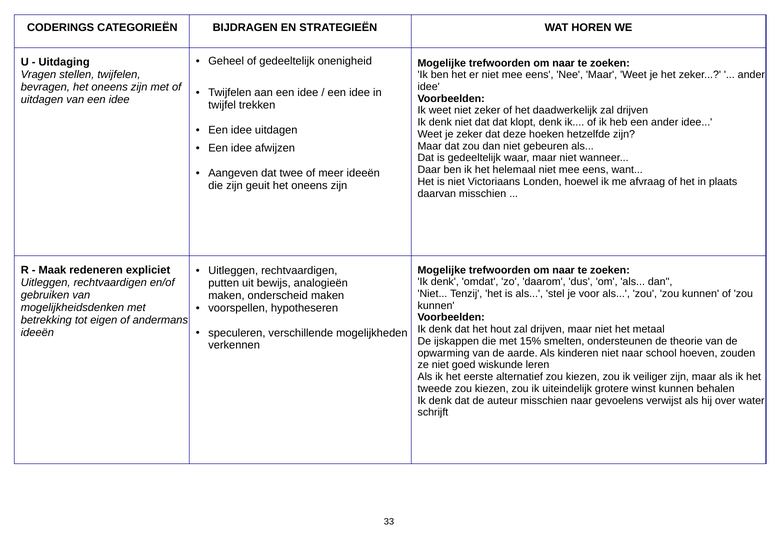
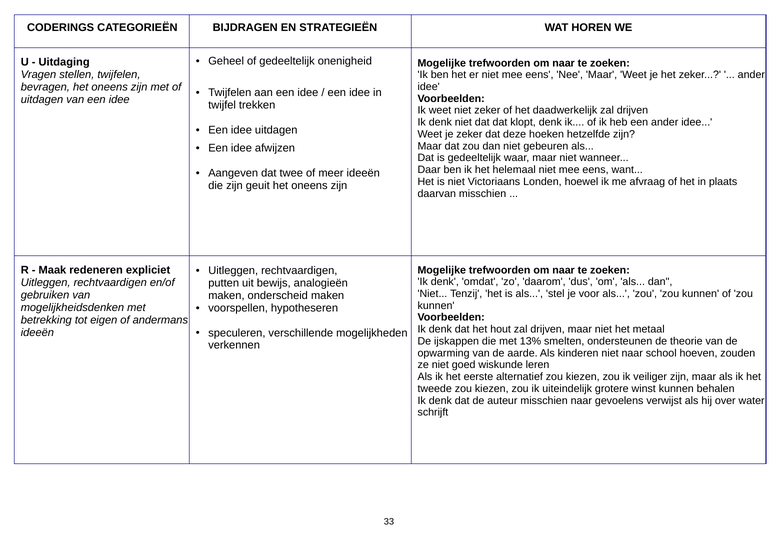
15%: 15% -> 13% (530, 341)
